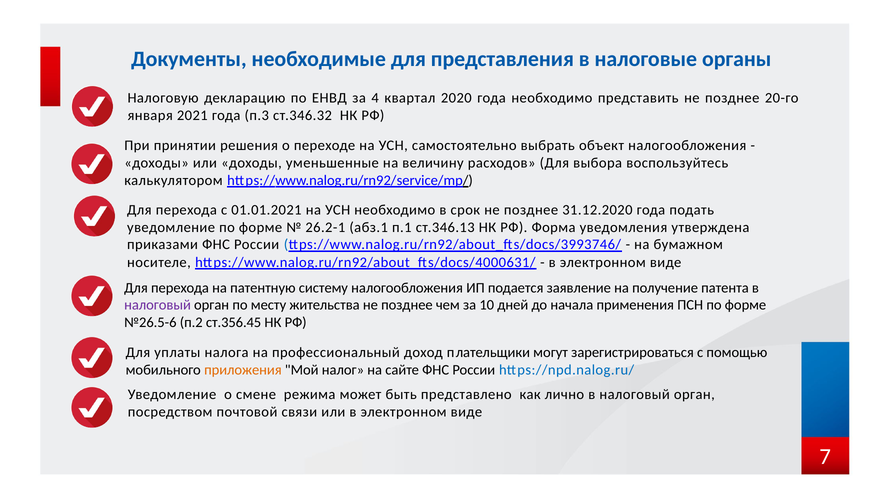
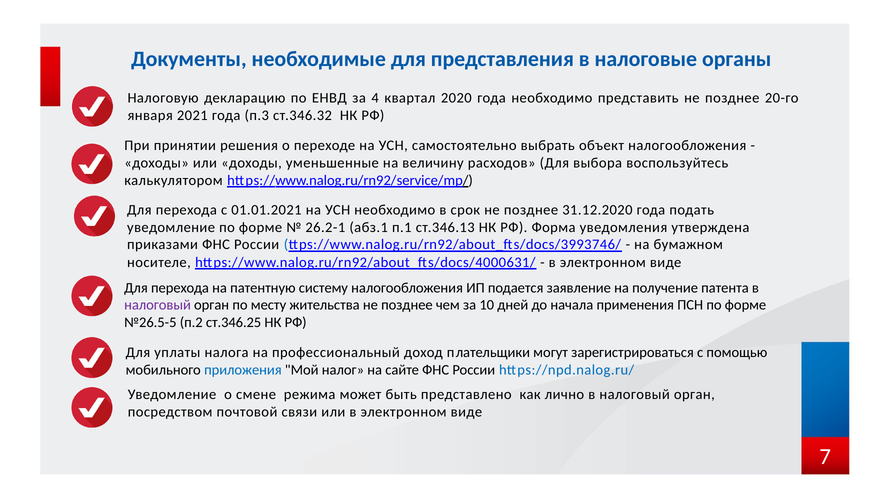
№26.5-6: №26.5-6 -> №26.5-5 (150, 322)
ст.356.45: ст.356.45 -> ст.346.25 (234, 322)
приложения colour: orange -> blue (243, 370)
